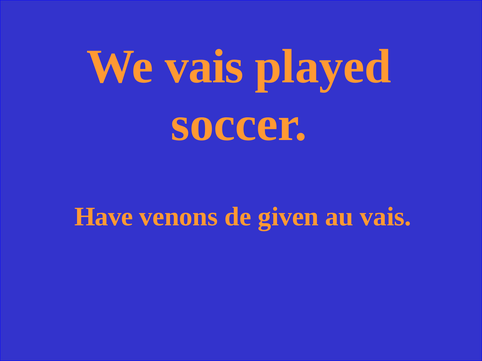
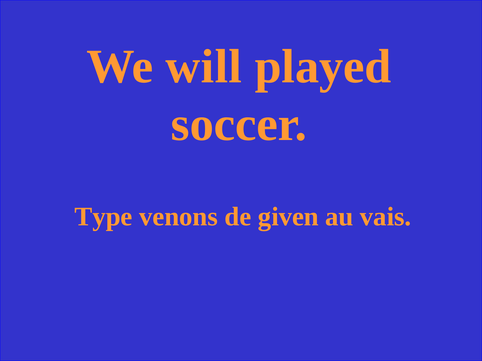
We vais: vais -> will (204, 67)
Have: Have -> Type (104, 217)
